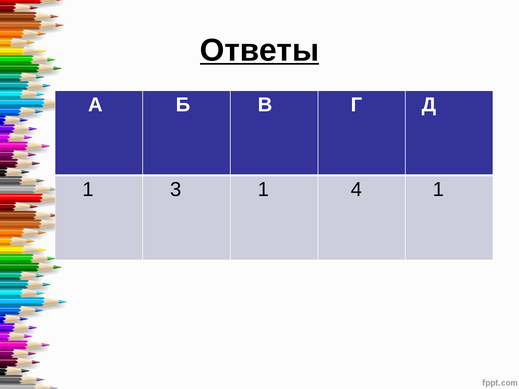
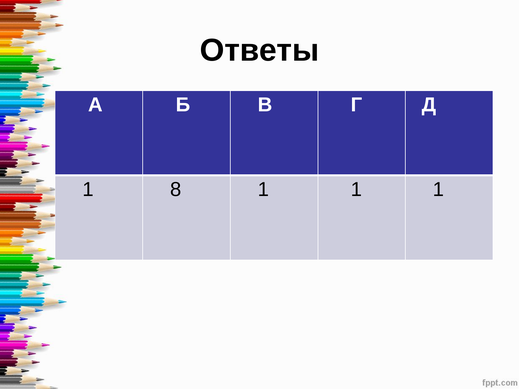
Ответы underline: present -> none (259, 50)
3: 3 -> 8 (176, 190)
4: 4 -> 1 (357, 190)
